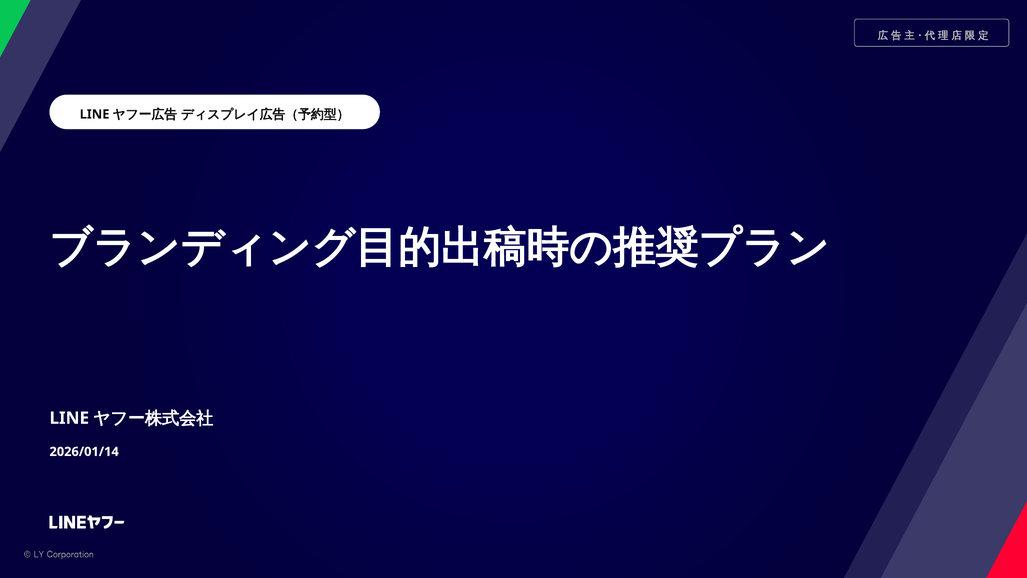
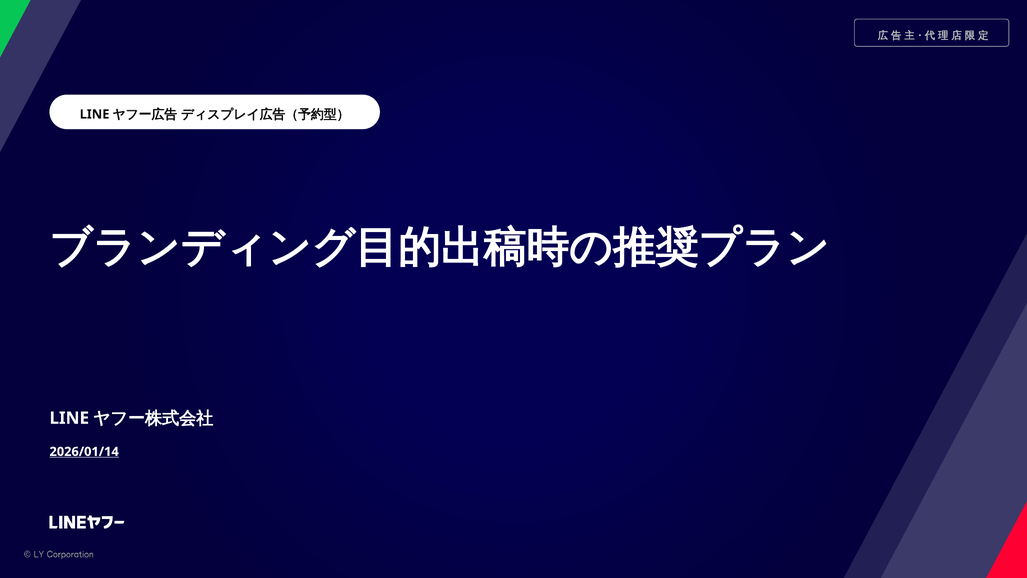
2026/01/14 underline: none -> present (84, 451)
